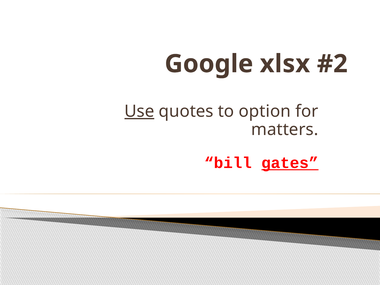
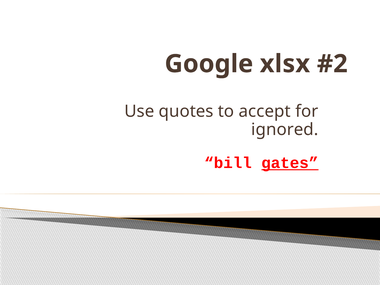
Use underline: present -> none (139, 111)
option: option -> accept (265, 111)
matters: matters -> ignored (285, 130)
